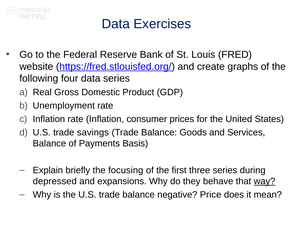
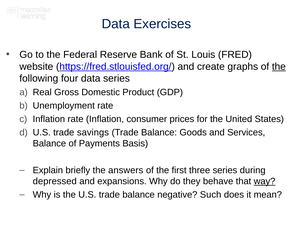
the underline: none -> present (279, 67)
focusing: focusing -> answers (126, 171)
Price: Price -> Such (211, 195)
